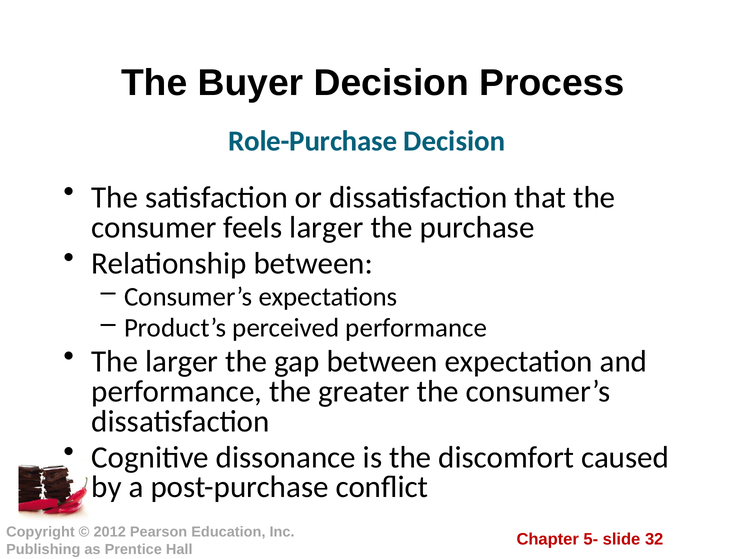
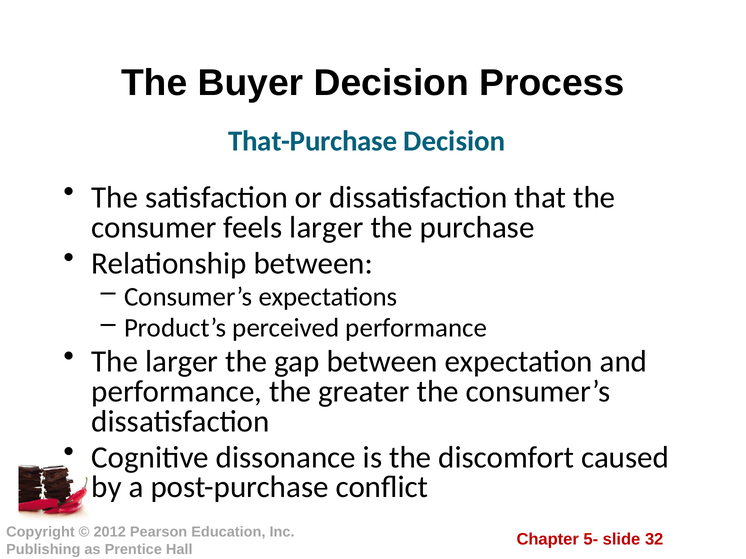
Role-Purchase: Role-Purchase -> That-Purchase (313, 141)
